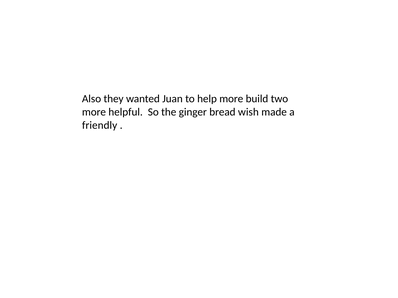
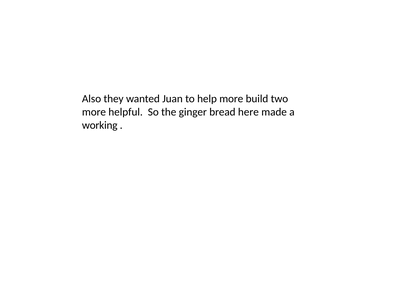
wish: wish -> here (248, 112)
friendly: friendly -> working (100, 126)
